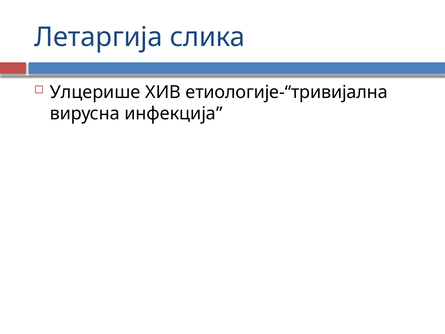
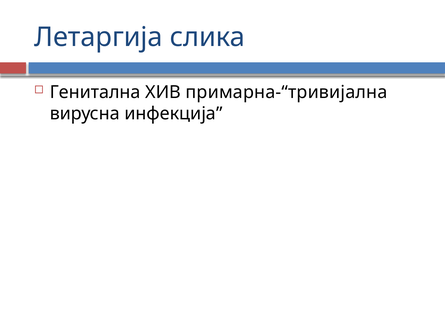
Улцерише: Улцерише -> Генитална (95, 92)
етиологије-“тривијална: етиологије-“тривијална -> примарна-“тривијална (286, 92)
